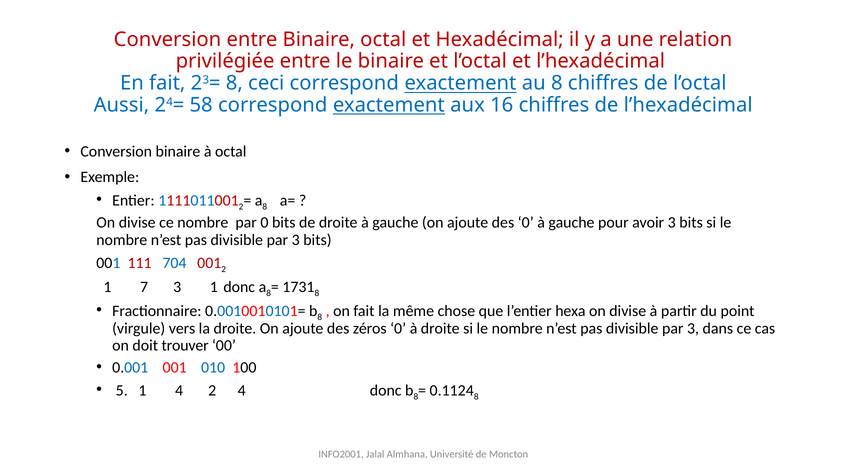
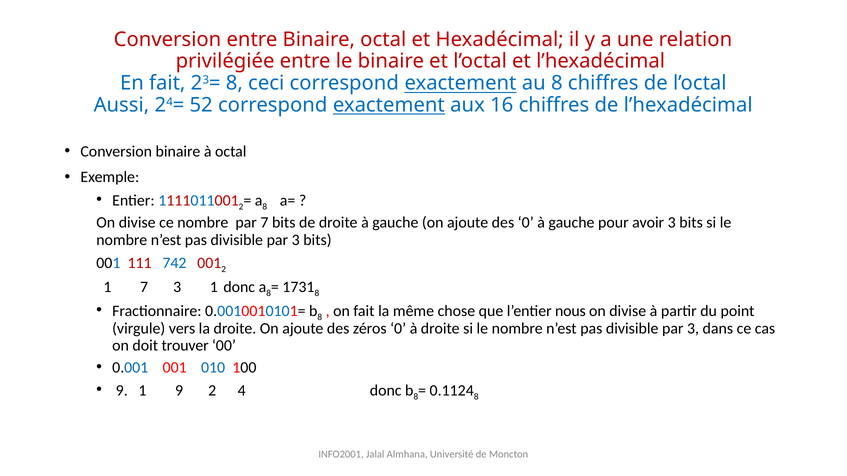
58: 58 -> 52 (201, 105)
par 0: 0 -> 7 (264, 223)
704: 704 -> 742 (174, 263)
hexa: hexa -> nous (570, 311)
5: 5 -> 9 (122, 391)
1 4: 4 -> 9 (179, 391)
